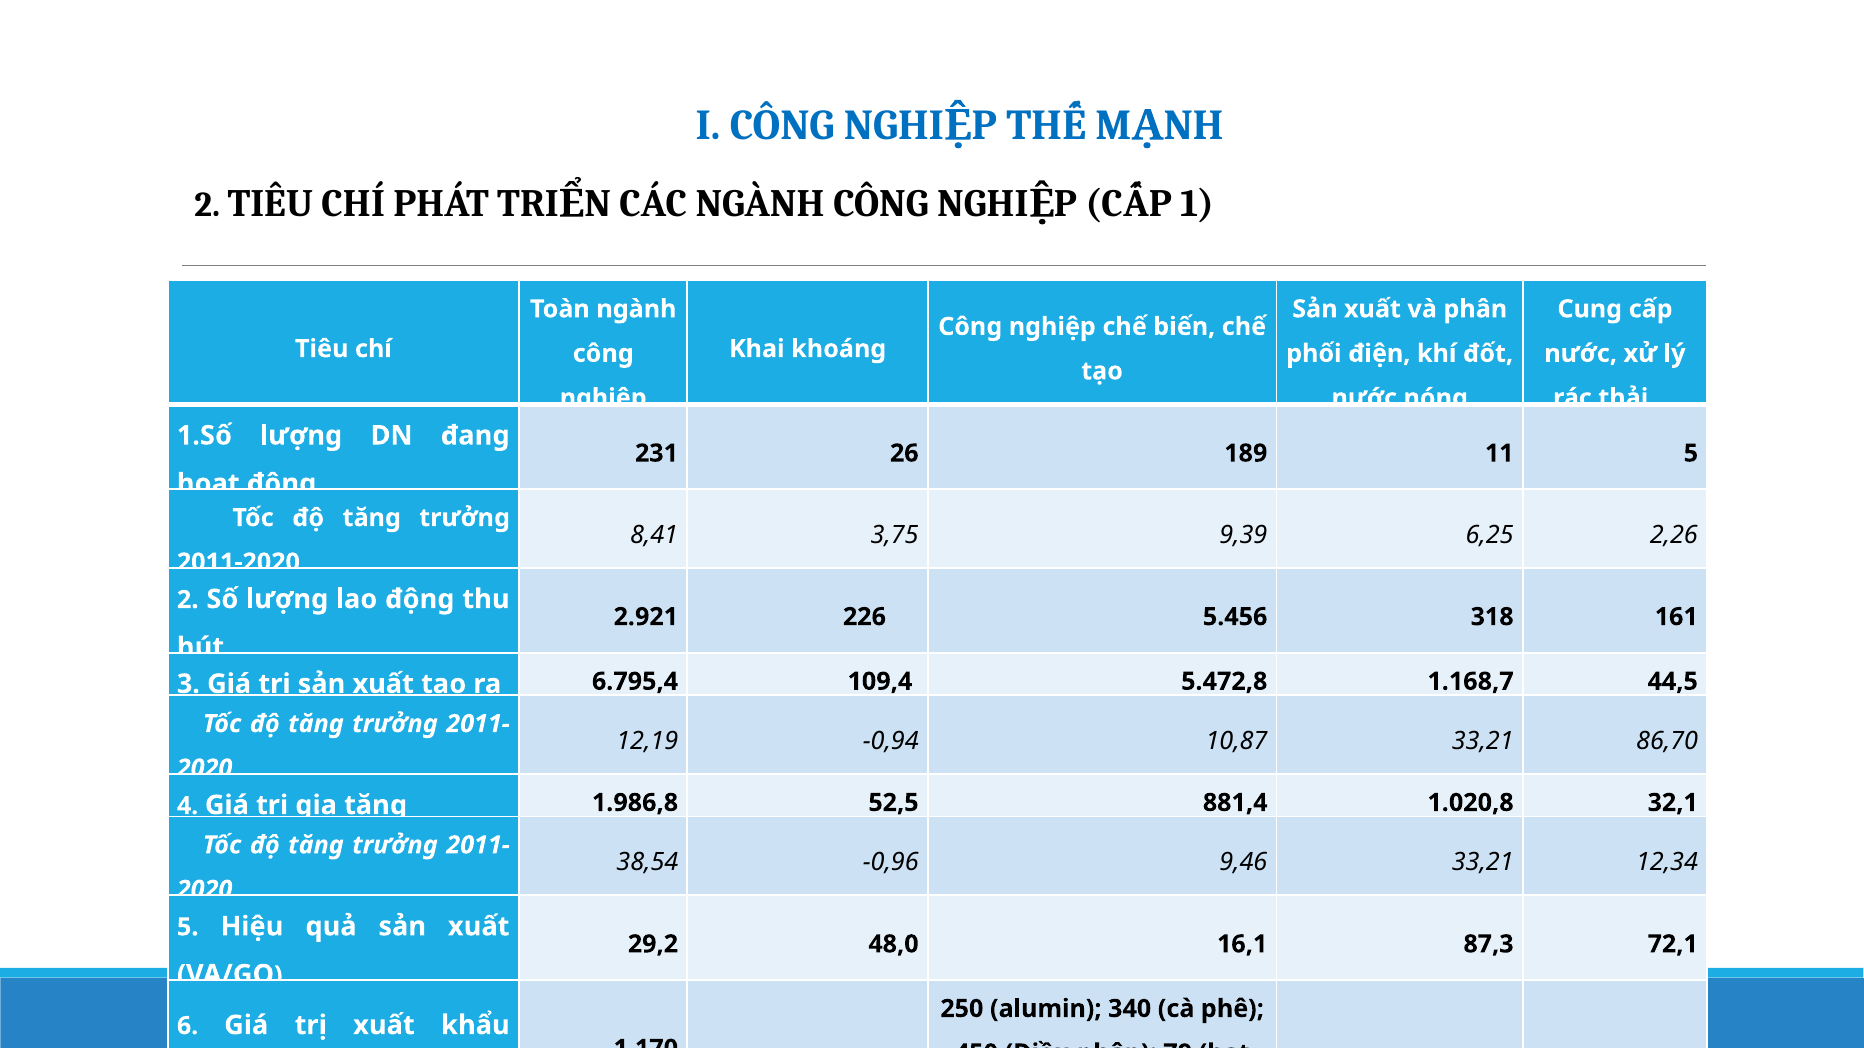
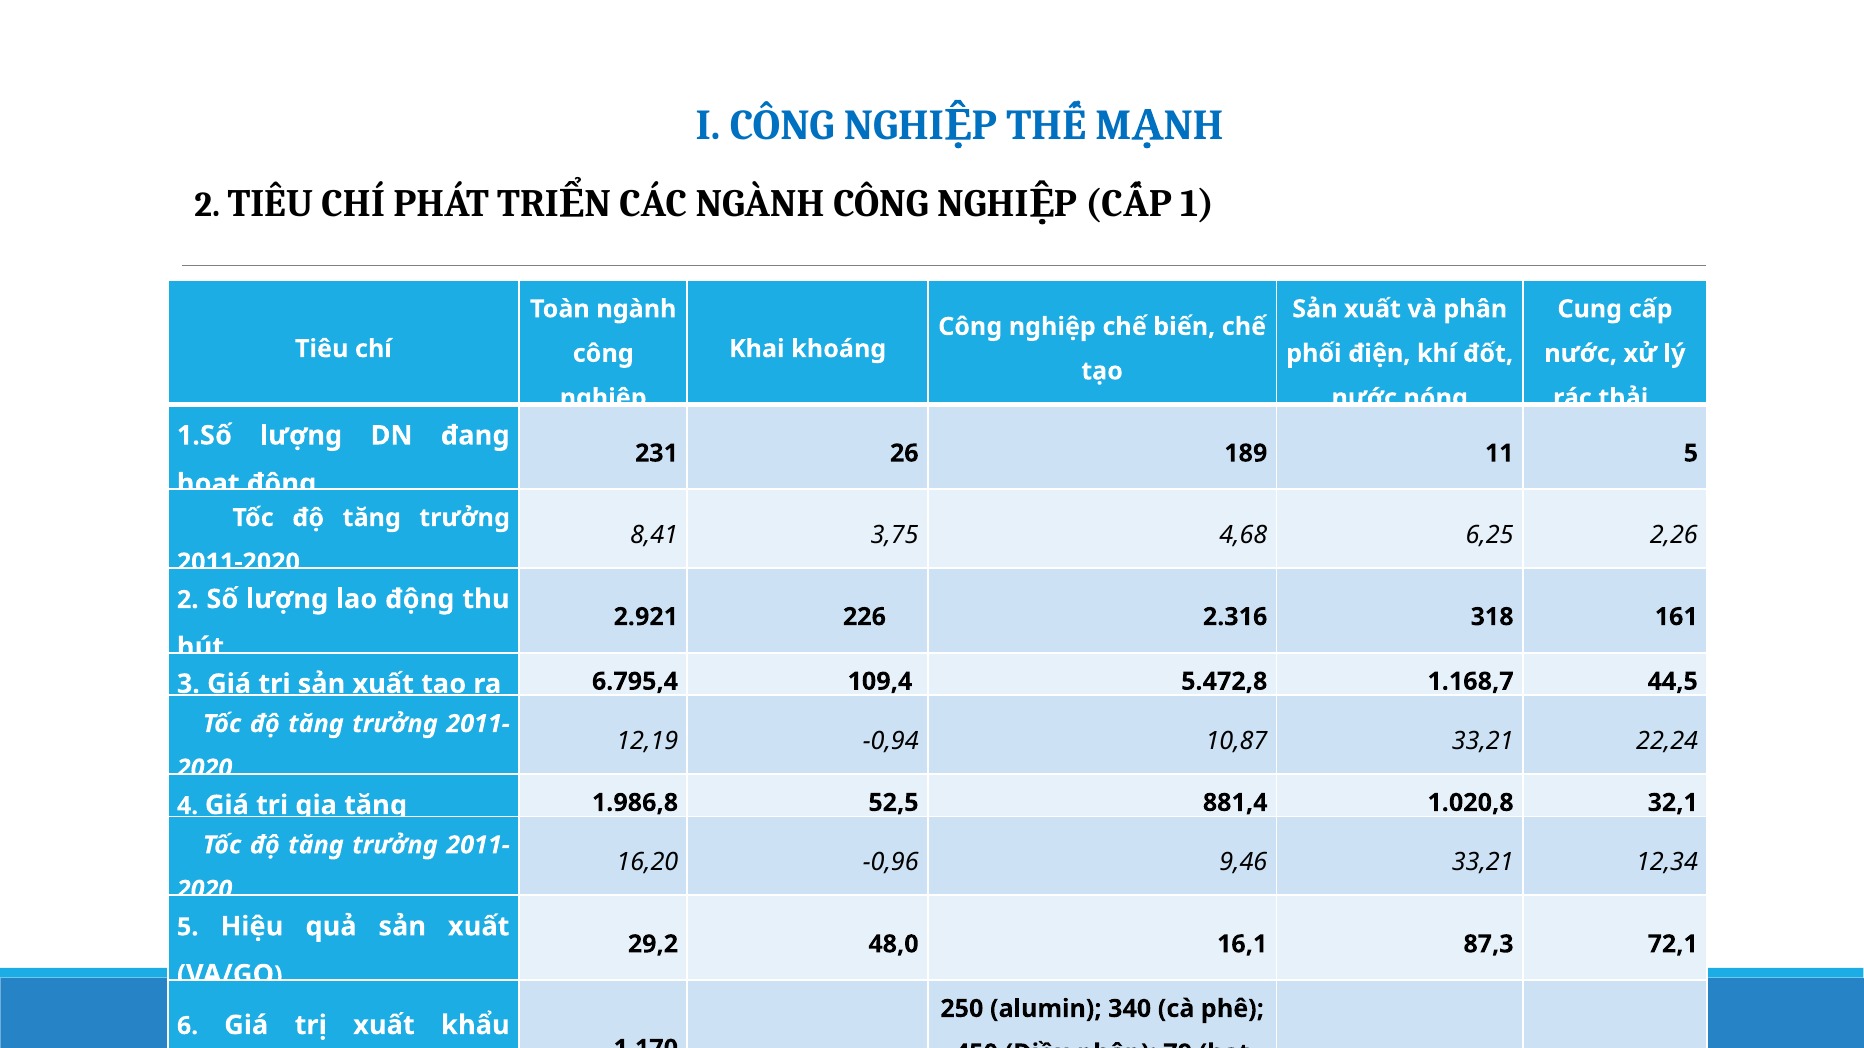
9,39: 9,39 -> 4,68 (1243, 535)
5.456: 5.456 -> 2.316 (1235, 617)
86,70: 86,70 -> 22,24 (1667, 741)
38,54: 38,54 -> 16,20 (647, 863)
